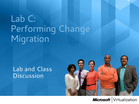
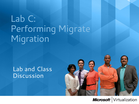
Change: Change -> Migrate (74, 29)
